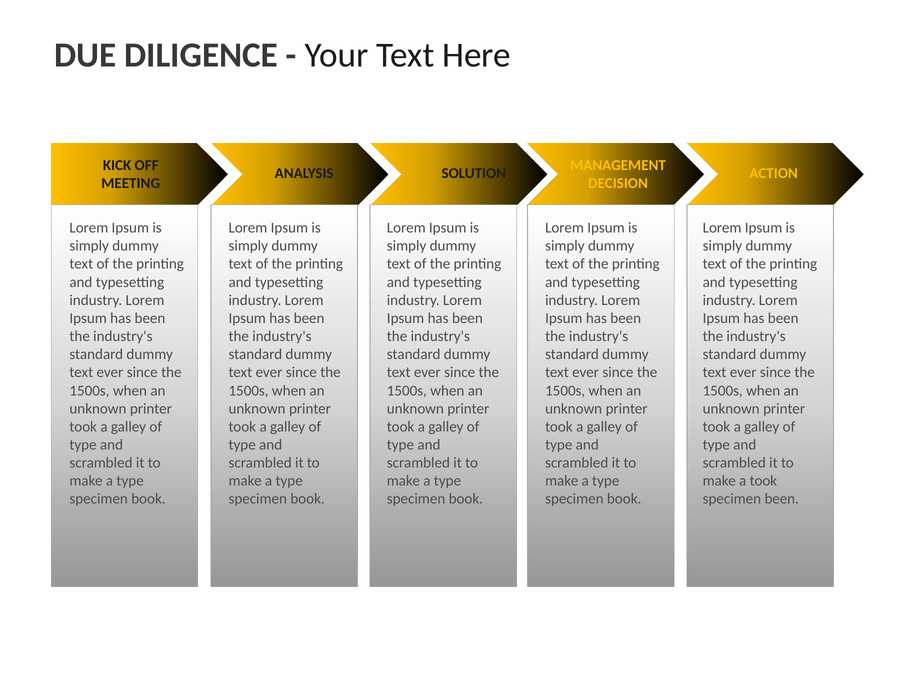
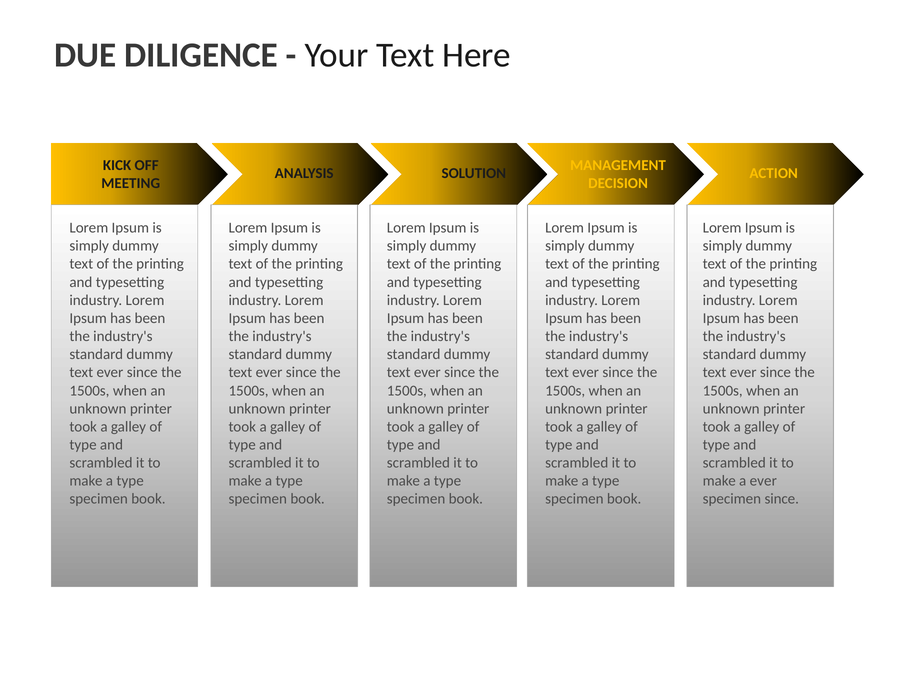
a took: took -> ever (763, 481)
specimen been: been -> since (782, 499)
